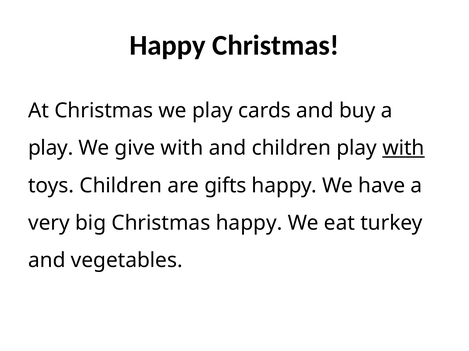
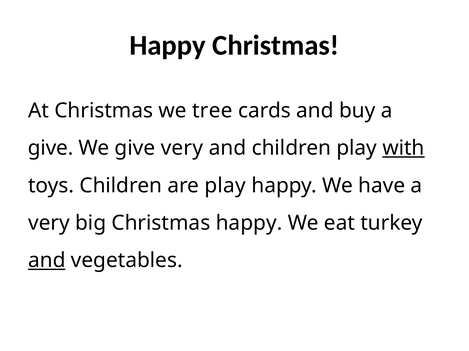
we play: play -> tree (212, 111)
play: play -> give (51, 148)
give with: with -> very (182, 148)
are gifts: gifts -> play (225, 186)
and underline: none -> present (47, 261)
